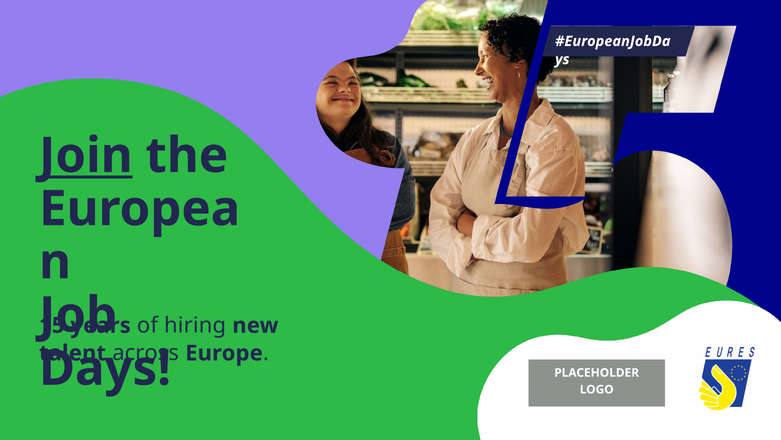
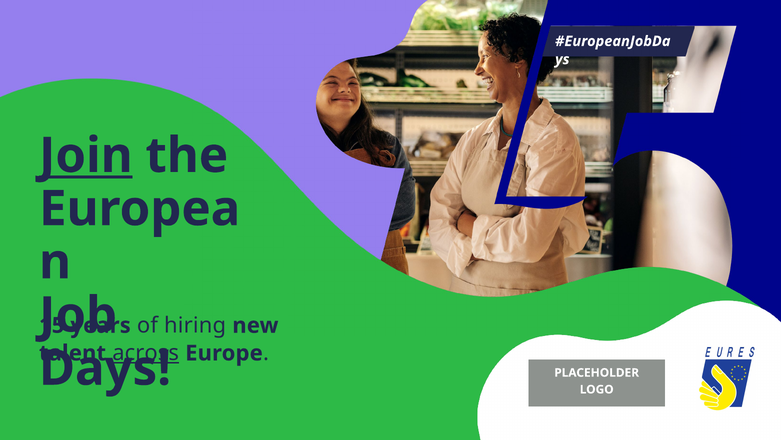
across underline: none -> present (146, 353)
